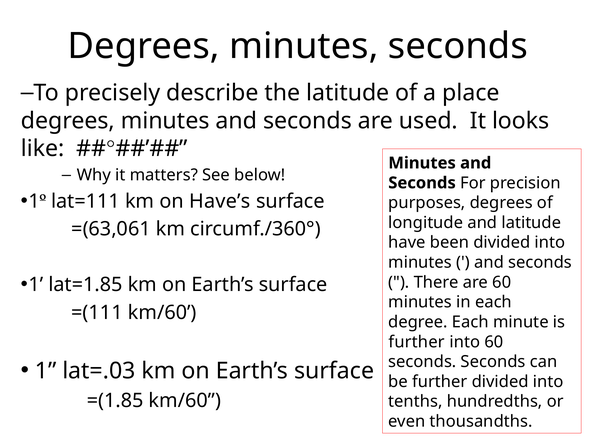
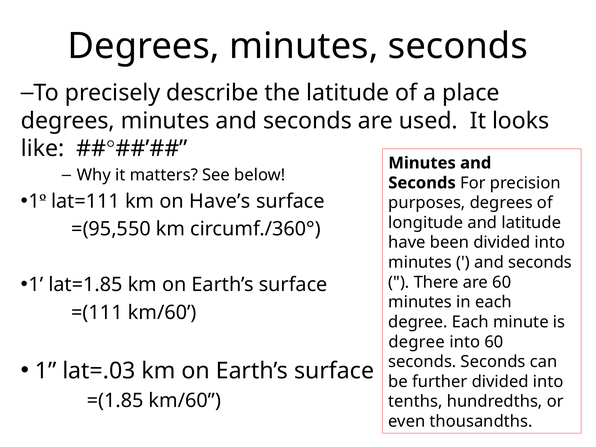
=(63,061: =(63,061 -> =(95,550 (111, 229)
further: further -> degree (417, 342)
